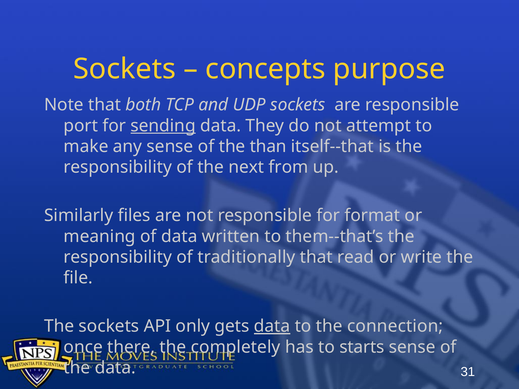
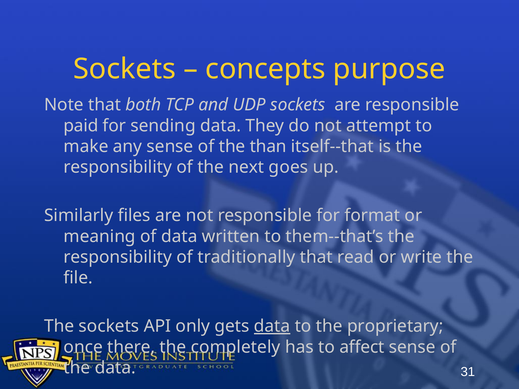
port: port -> paid (81, 126)
sending underline: present -> none (163, 126)
from: from -> goes (288, 167)
connection: connection -> proprietary (395, 326)
starts: starts -> affect (362, 347)
